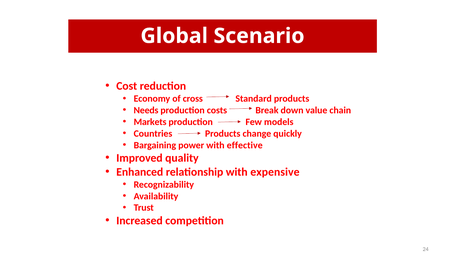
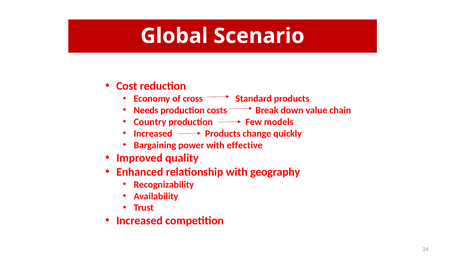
Markets: Markets -> Country (150, 122)
Countries: Countries -> Increased (153, 134)
expensive: expensive -> geography (275, 172)
